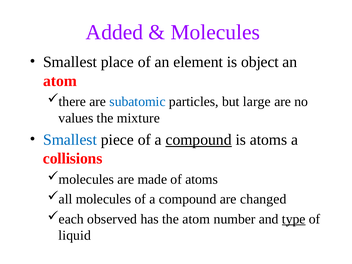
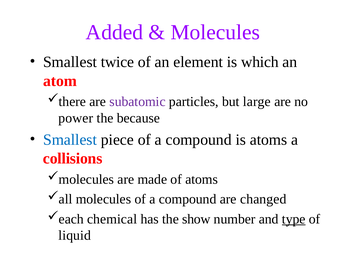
place: place -> twice (117, 62)
object: object -> which (260, 62)
subatomic colour: blue -> purple (138, 102)
values: values -> power (76, 118)
mixture: mixture -> because (138, 118)
compound underline: present -> none (199, 140)
observed: observed -> chemical (112, 219)
the atom: atom -> show (196, 219)
